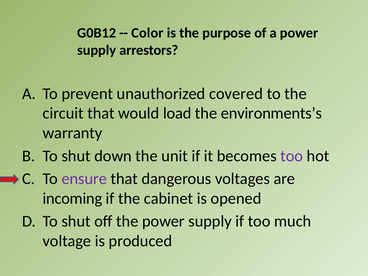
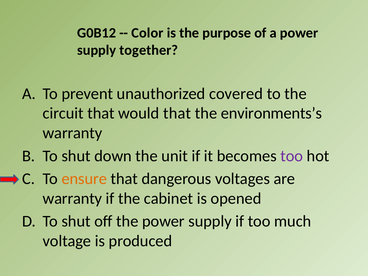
arrestors: arrestors -> together (149, 50)
would load: load -> that (177, 113)
ensure colour: purple -> orange (84, 179)
incoming: incoming -> warranty (72, 198)
